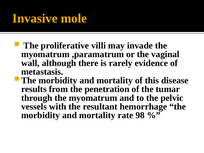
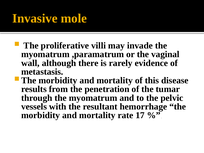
98: 98 -> 17 (140, 115)
